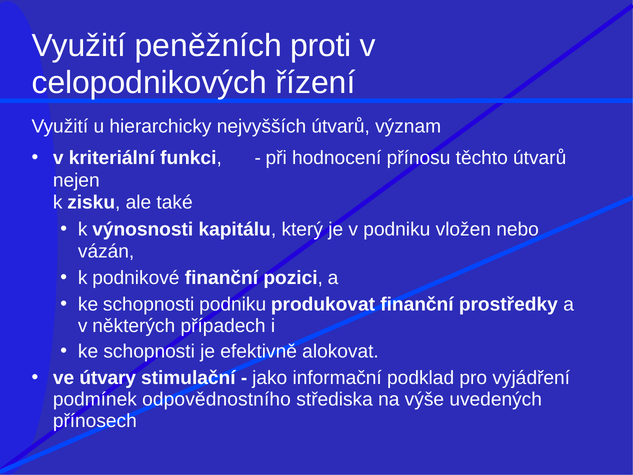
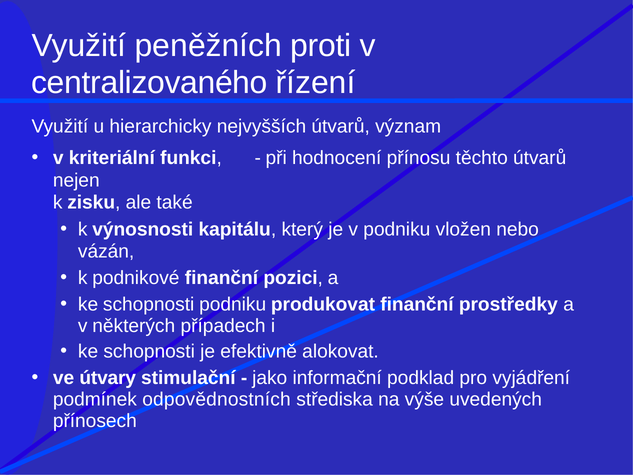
celopodnikových: celopodnikových -> centralizovaného (149, 83)
odpovědnostního: odpovědnostního -> odpovědnostních (216, 399)
